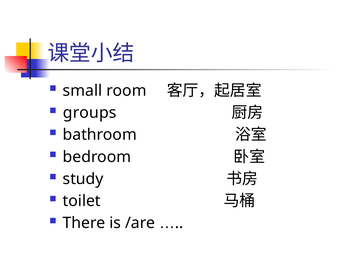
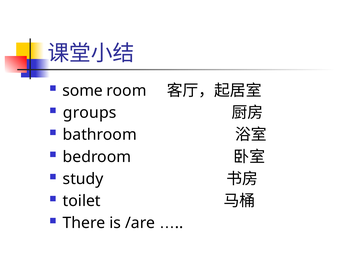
small: small -> some (83, 91)
